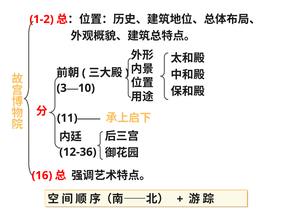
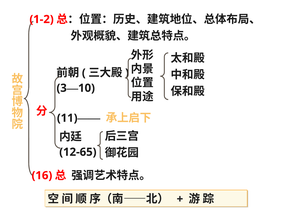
12-36: 12-36 -> 12-65 (78, 152)
